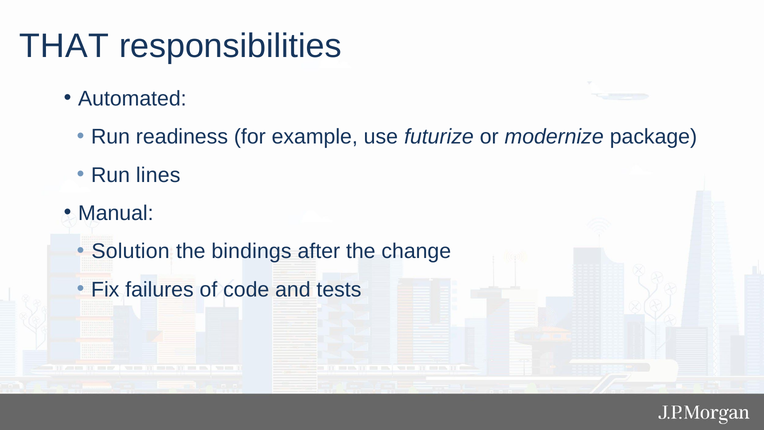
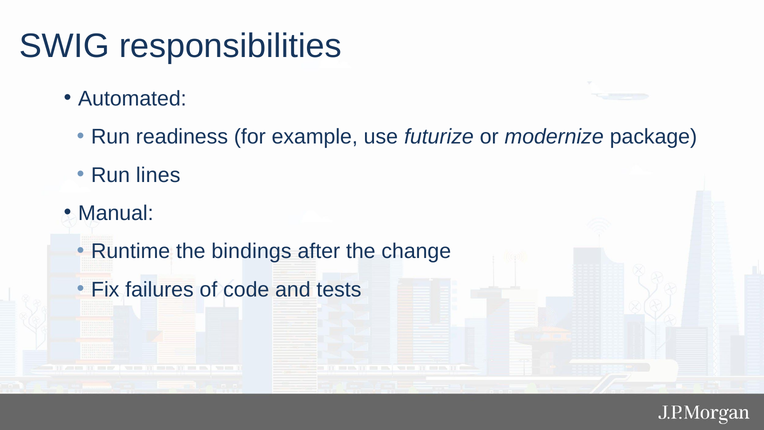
THAT: THAT -> SWIG (64, 46)
Solution: Solution -> Runtime (131, 251)
